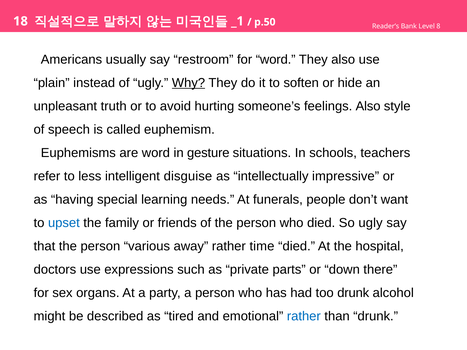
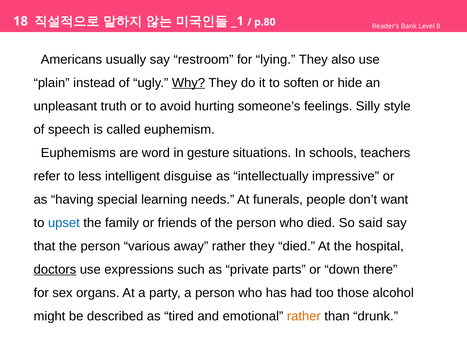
p.50: p.50 -> p.80 (265, 22)
for word: word -> lying (276, 60)
feelings Also: Also -> Silly (368, 106)
So ugly: ugly -> said (371, 223)
rather time: time -> they (262, 246)
doctors underline: none -> present (55, 270)
too drunk: drunk -> those (353, 293)
rather colour: blue -> orange (304, 316)
